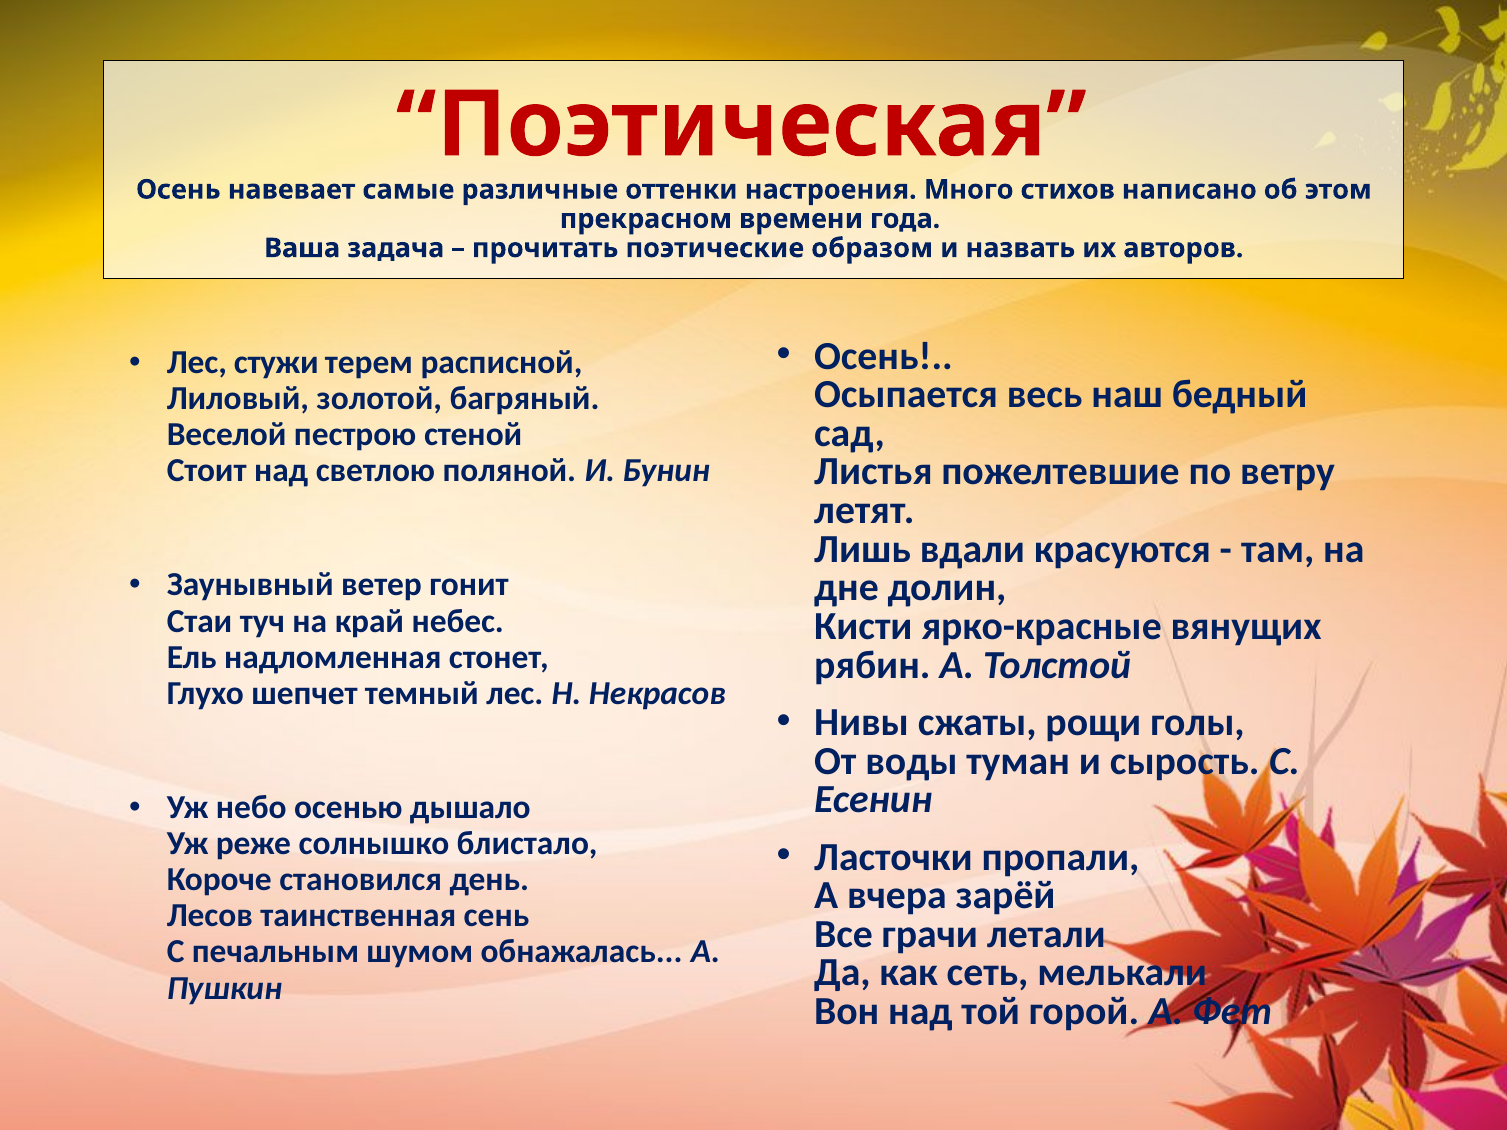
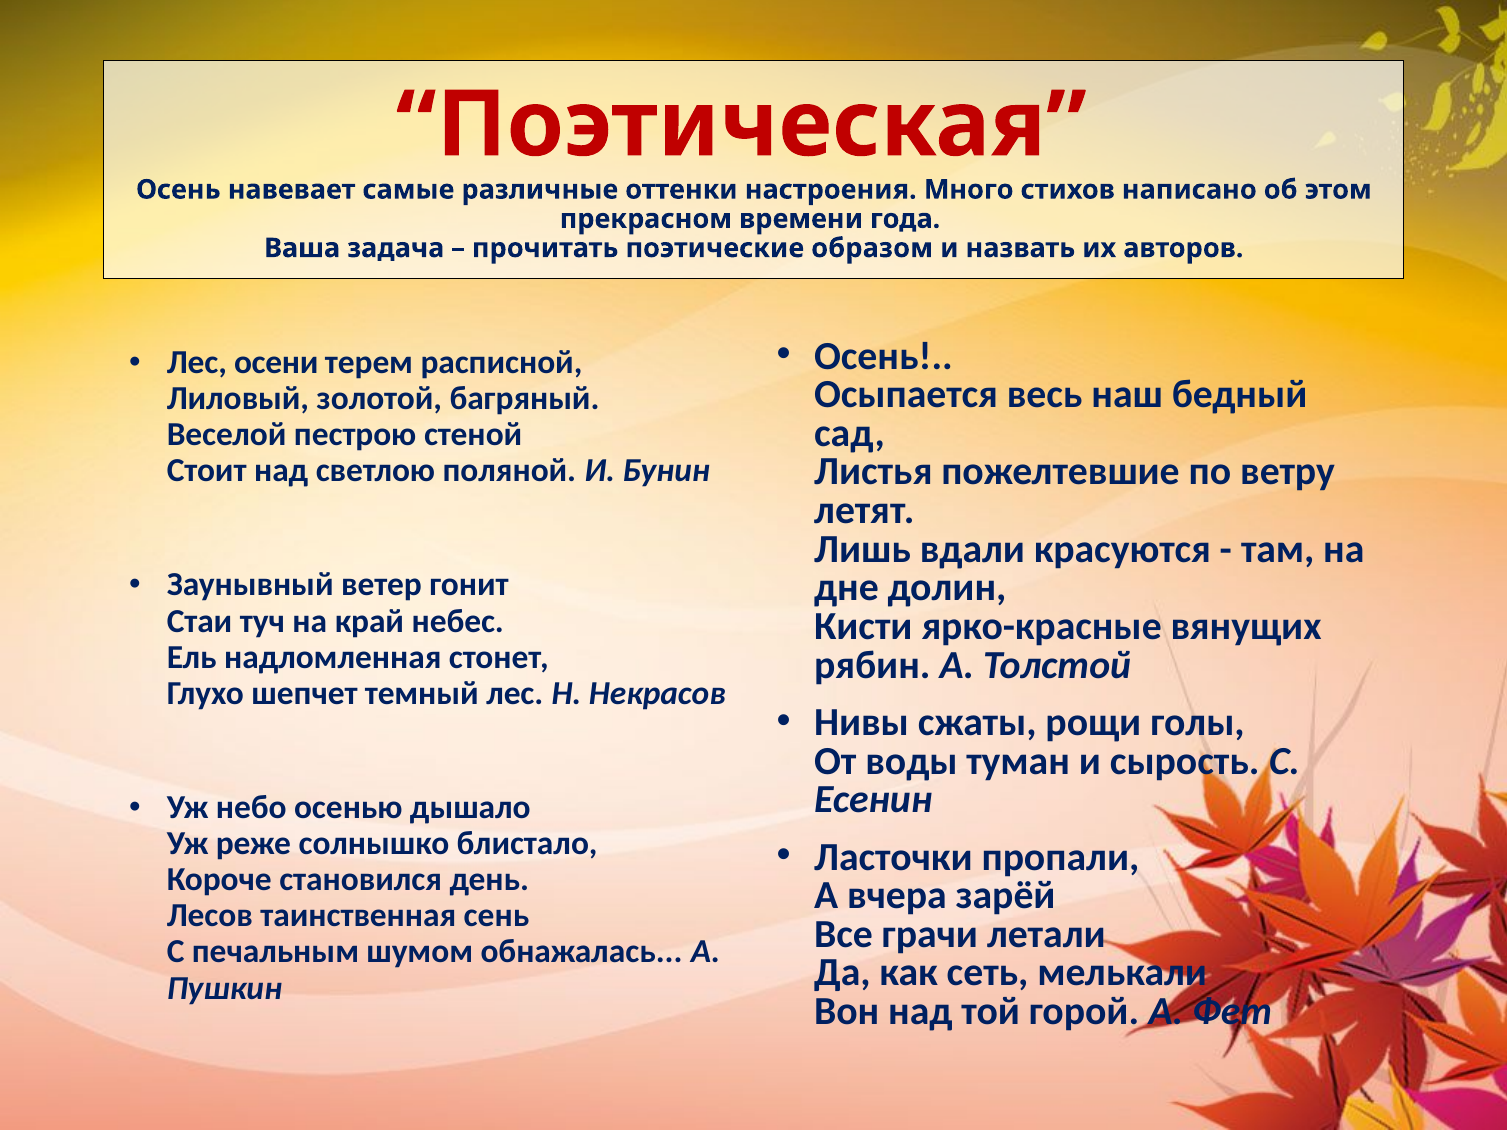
стужи: стужи -> осени (276, 363)
